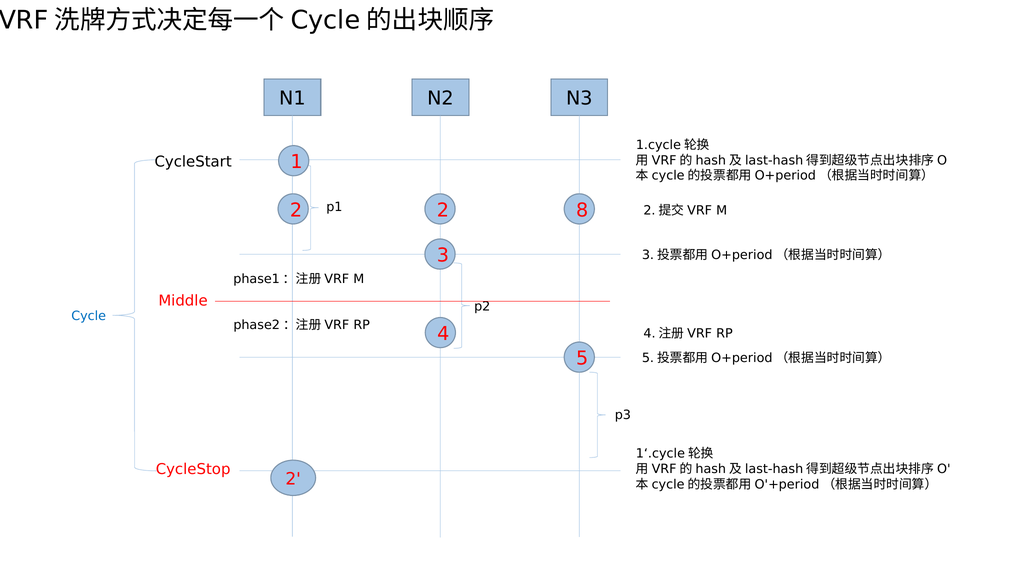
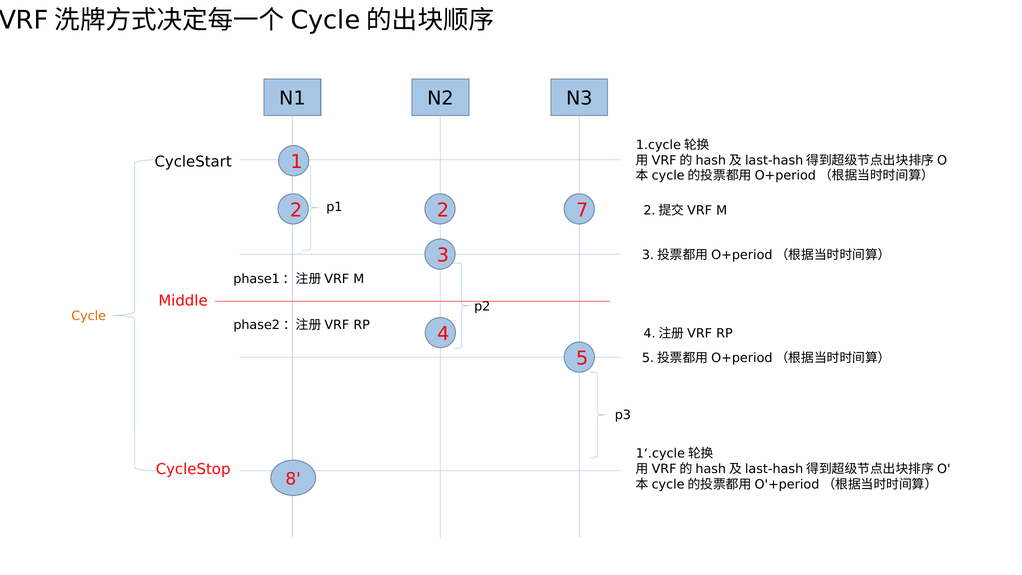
8: 8 -> 7 (582, 210)
Cycle colour: blue -> orange (89, 316)
2: 2 -> 8 (293, 479)
